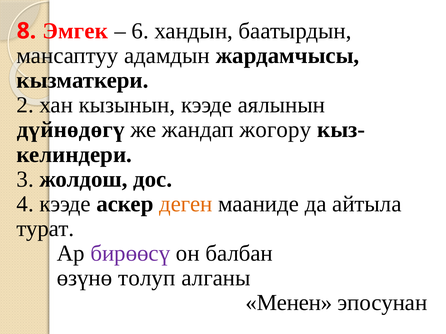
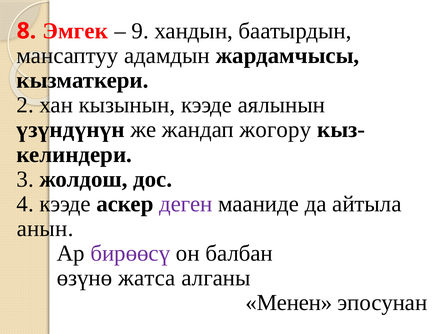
6: 6 -> 9 (140, 31)
дүйнөдөгү: дүйнөдөгү -> үзүндүнүн (71, 130)
деген colour: orange -> purple (186, 204)
турат: турат -> анын (45, 229)
толуп: толуп -> жатса (147, 278)
